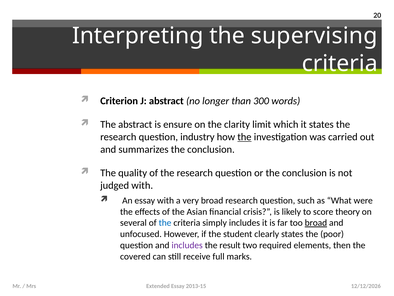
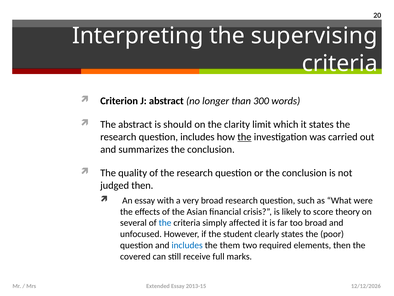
ensure: ensure -> should (178, 124)
question industry: industry -> includes (197, 137)
judged with: with -> then (142, 185)
simply includes: includes -> affected (244, 223)
broad underline: present -> none (316, 223)
includes colour: purple -> blue (187, 245)
result: result -> them (230, 245)
